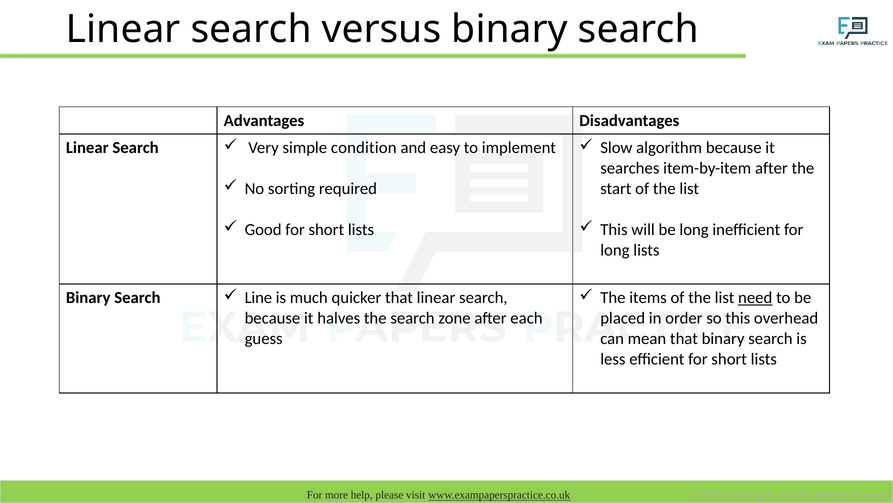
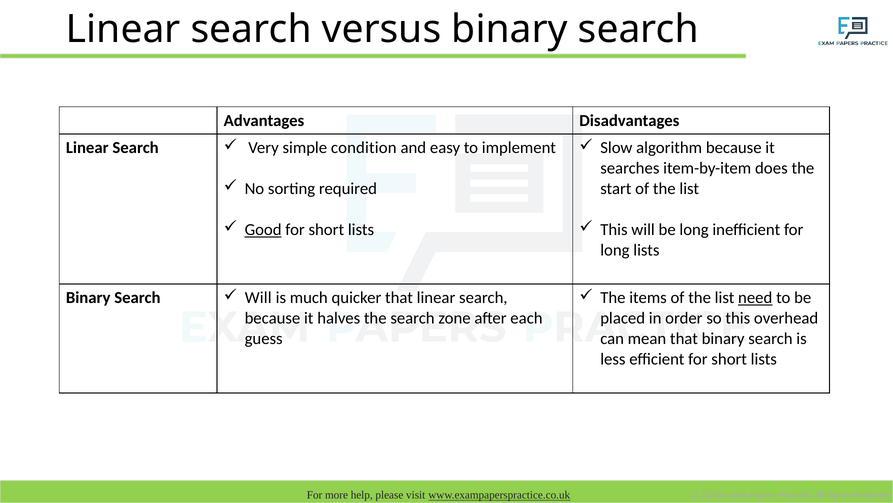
item-by-item after: after -> does (771, 168)
Good underline: none -> present (263, 229)
Line: Line -> Will (258, 297)
